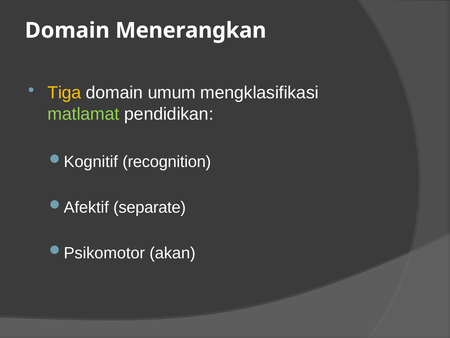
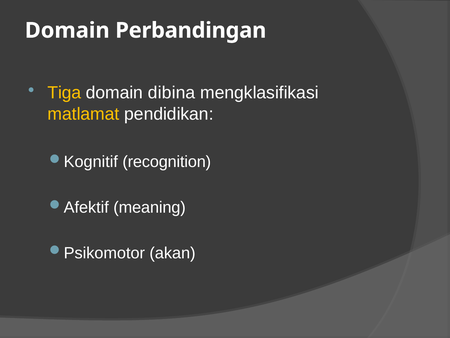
Menerangkan: Menerangkan -> Perbandingan (191, 30)
umum: umum -> dibina (172, 93)
matlamat colour: light green -> yellow (84, 114)
separate: separate -> meaning (150, 207)
